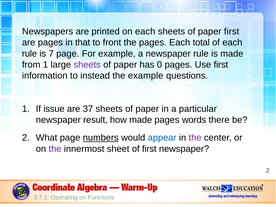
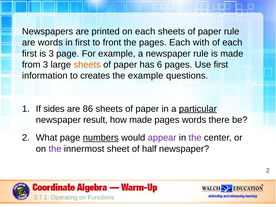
paper first: first -> rule (232, 31)
are pages: pages -> words (50, 43)
in that: that -> first (83, 43)
total: total -> with (201, 43)
rule: rule -> first (29, 54)
is 7: 7 -> 3 (51, 54)
from 1: 1 -> 3 (46, 65)
sheets colour: purple -> orange (87, 65)
0: 0 -> 6 (159, 65)
instead: instead -> creates (95, 76)
issue: issue -> sides (54, 109)
37: 37 -> 86 (88, 109)
particular underline: none -> present (198, 109)
appear colour: blue -> purple (162, 138)
of first: first -> half (149, 149)
